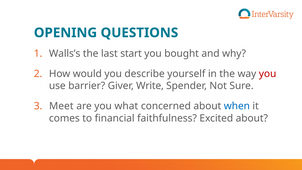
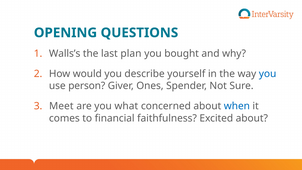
start: start -> plan (131, 53)
you colour: red -> blue (268, 74)
barrier: barrier -> person (87, 86)
Write: Write -> Ones (150, 86)
